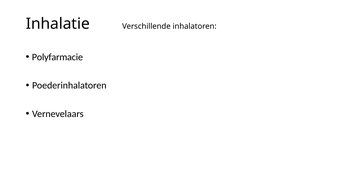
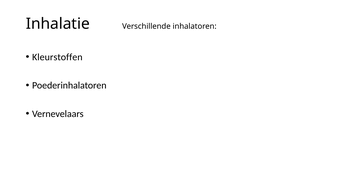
Polyfarmacie: Polyfarmacie -> Kleurstoffen (57, 57)
